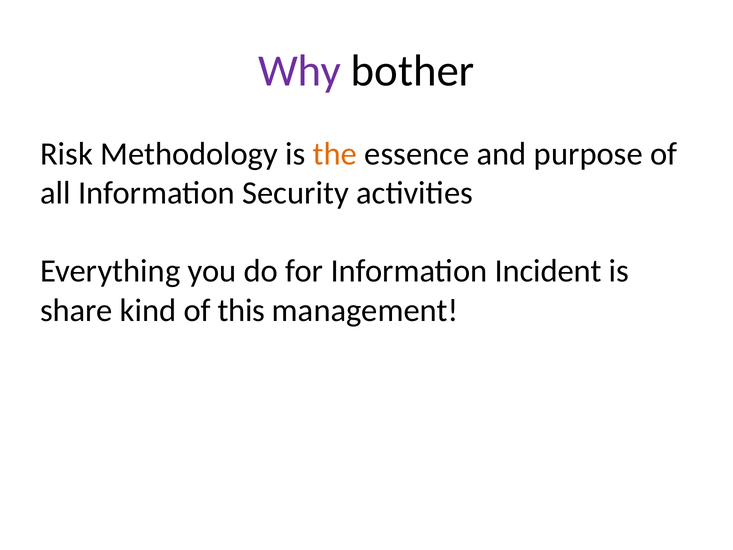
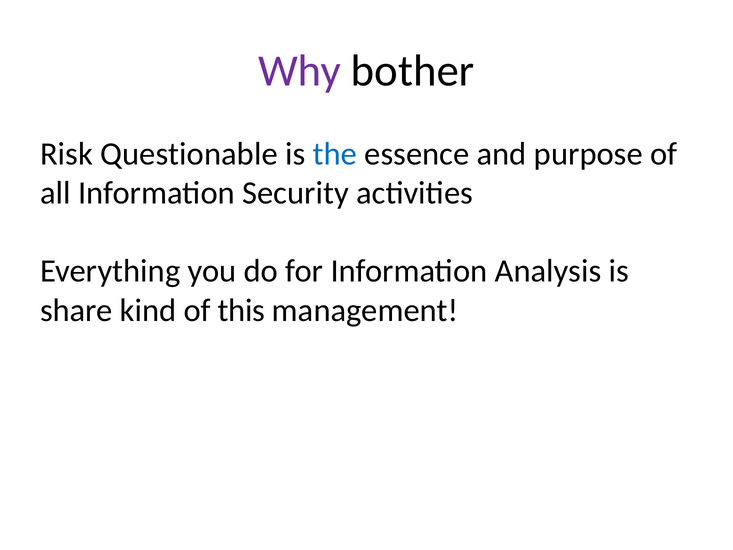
Methodology: Methodology -> Questionable (189, 154)
the colour: orange -> blue (335, 154)
Incident: Incident -> Analysis (548, 271)
